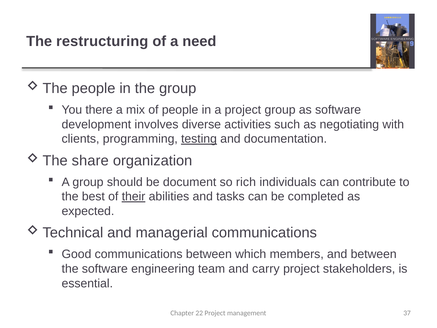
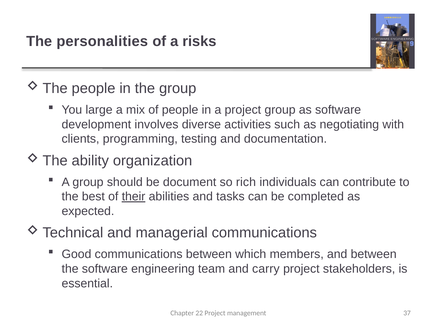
restructuring: restructuring -> personalities (102, 41)
need: need -> risks (199, 41)
there: there -> large (99, 110)
testing underline: present -> none (199, 139)
share: share -> ability (90, 161)
